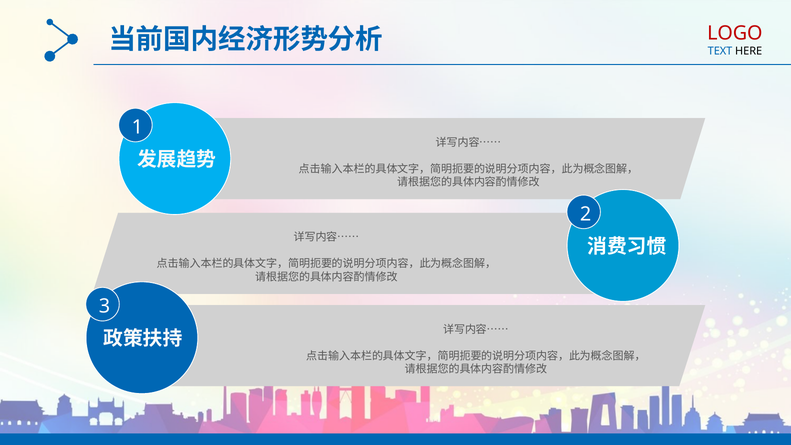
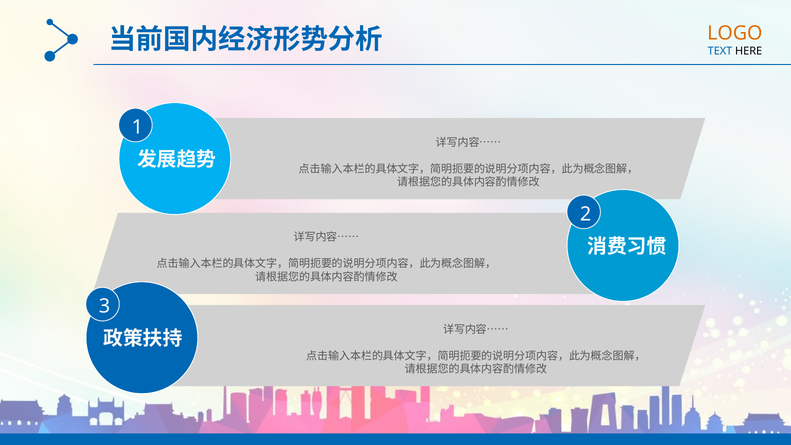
LOGO colour: red -> orange (735, 33)
